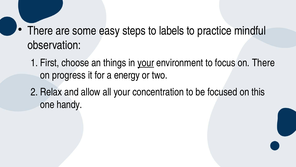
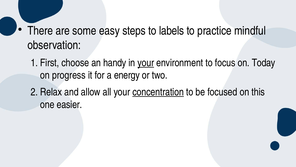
things: things -> handy (115, 63)
on There: There -> Today (264, 63)
concentration underline: none -> present (158, 92)
handy: handy -> easier (69, 104)
